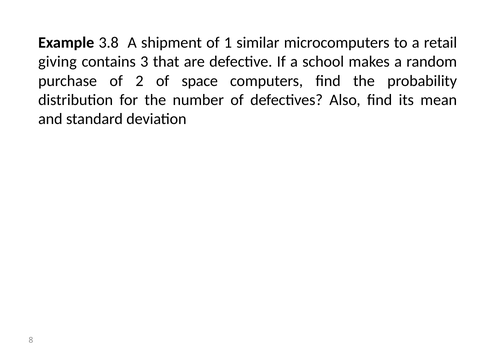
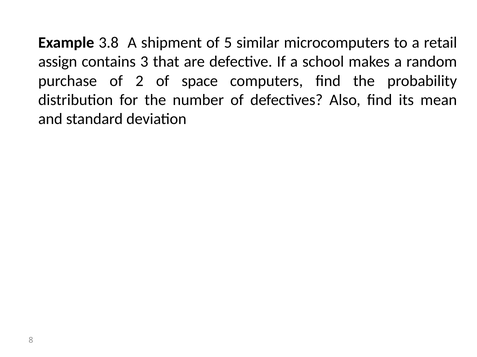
1: 1 -> 5 (228, 43)
giving: giving -> assign (58, 62)
